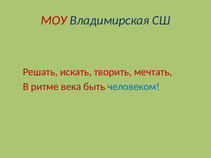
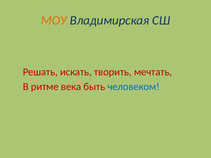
МОУ colour: red -> orange (54, 20)
